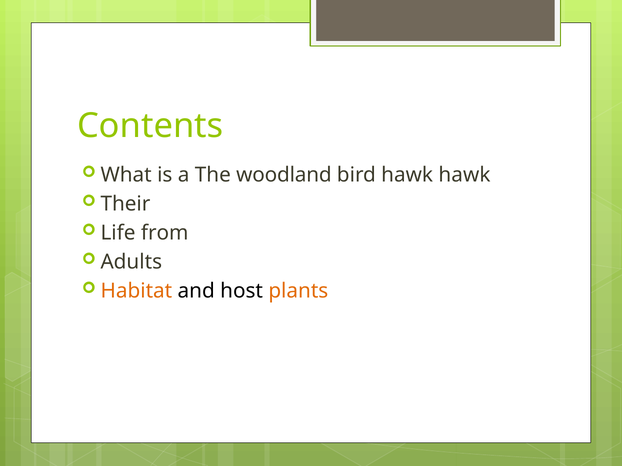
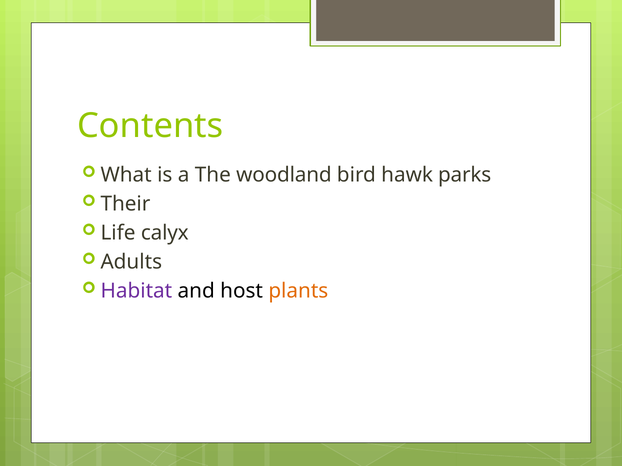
hawk hawk: hawk -> parks (465, 175)
from: from -> calyx (165, 233)
Habitat colour: orange -> purple (136, 291)
